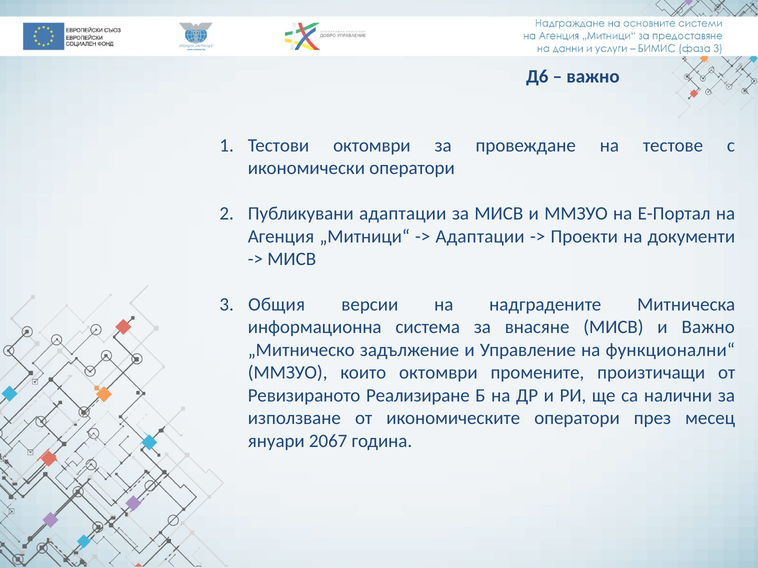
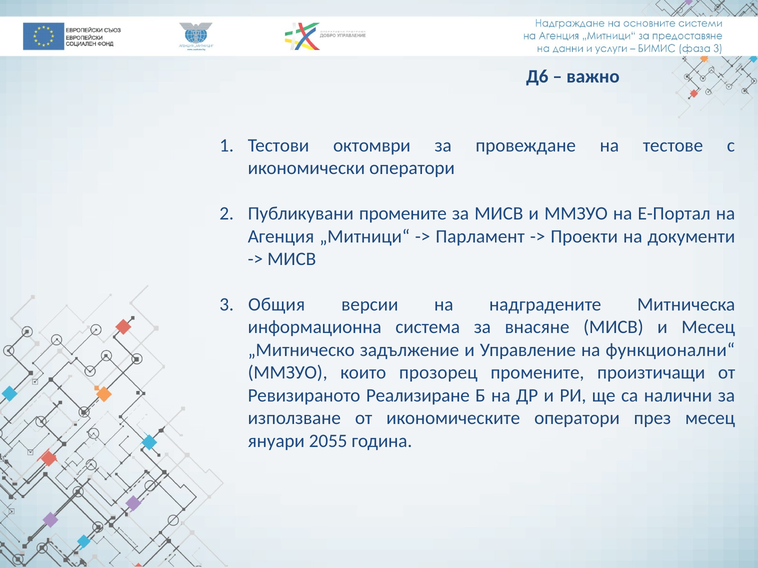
Публикувани адаптации: адаптации -> промените (403, 214)
Адаптации: Адаптации -> Парламент (480, 236)
и Важно: Важно -> Месец (708, 327)
които октомври: октомври -> прозорец (438, 373)
2067: 2067 -> 2055 (328, 441)
